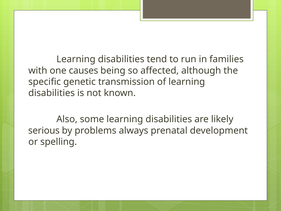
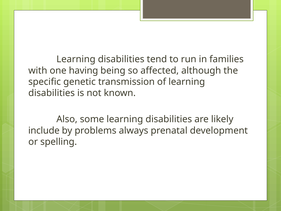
causes: causes -> having (83, 70)
serious: serious -> include (44, 130)
